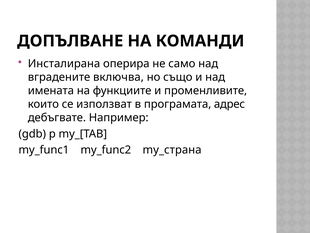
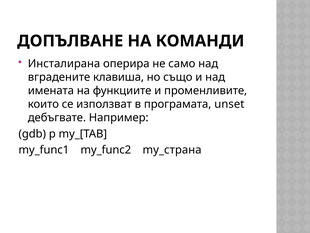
включва: включва -> клавиша (119, 77)
адрес: адрес -> unset (229, 104)
